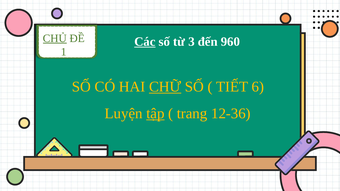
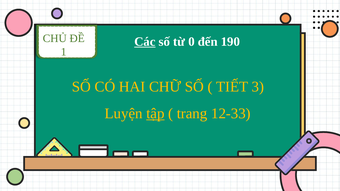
CHỦ underline: present -> none (55, 38)
3: 3 -> 0 (191, 42)
960: 960 -> 190 (230, 42)
CHỮ underline: present -> none (165, 87)
6: 6 -> 3 (258, 87)
12-36: 12-36 -> 12-33 (231, 114)
